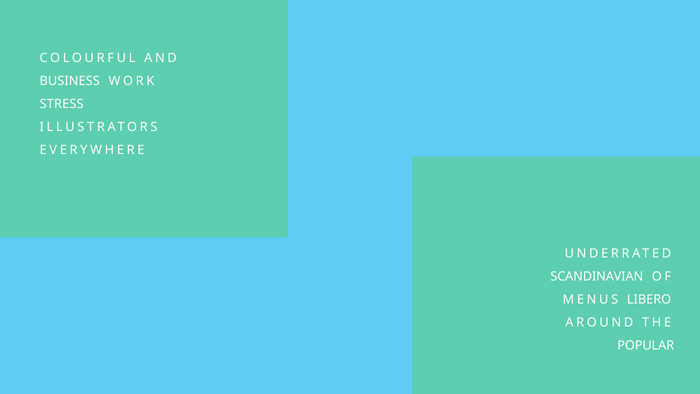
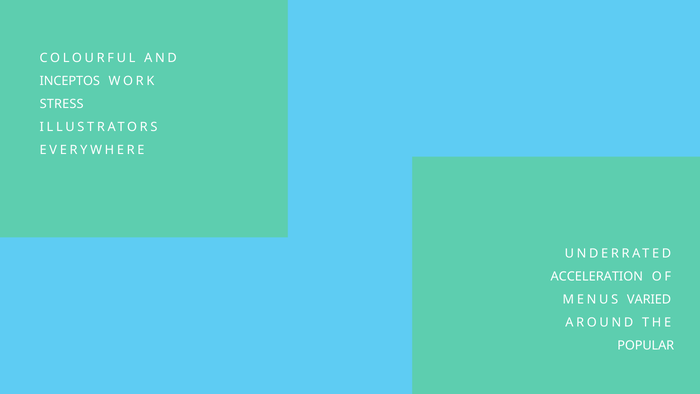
BUSINESS: BUSINESS -> INCEPTOS (70, 81)
SCANDINAVIAN: SCANDINAVIAN -> ACCELERATION (597, 277)
LIBERO: LIBERO -> VARIED (649, 300)
